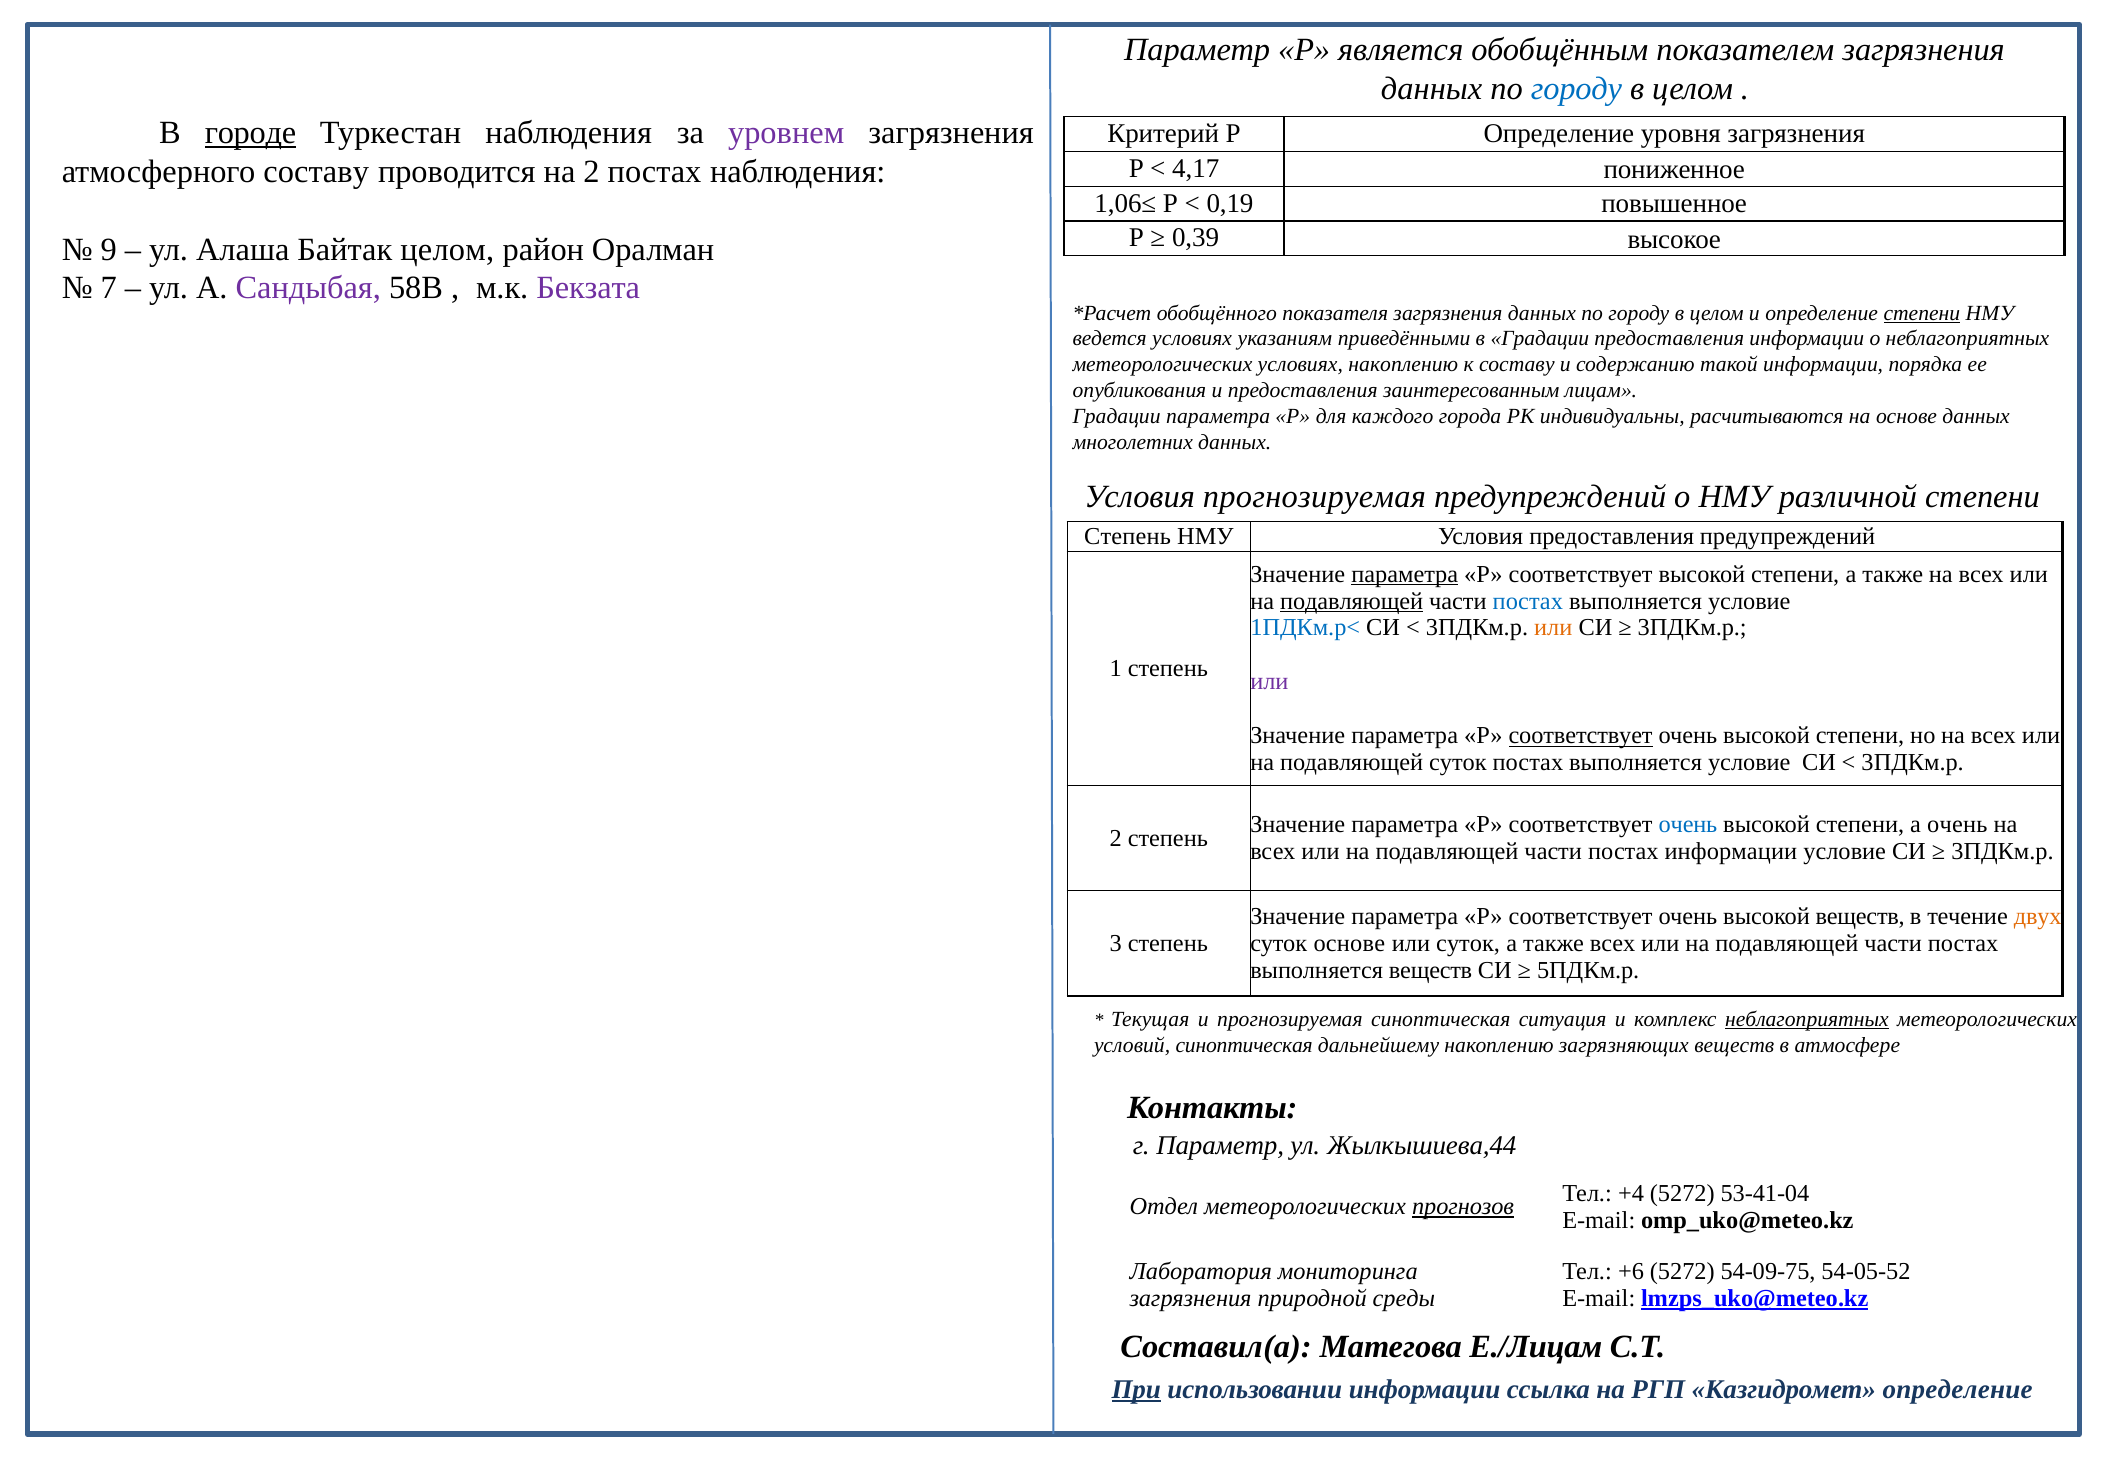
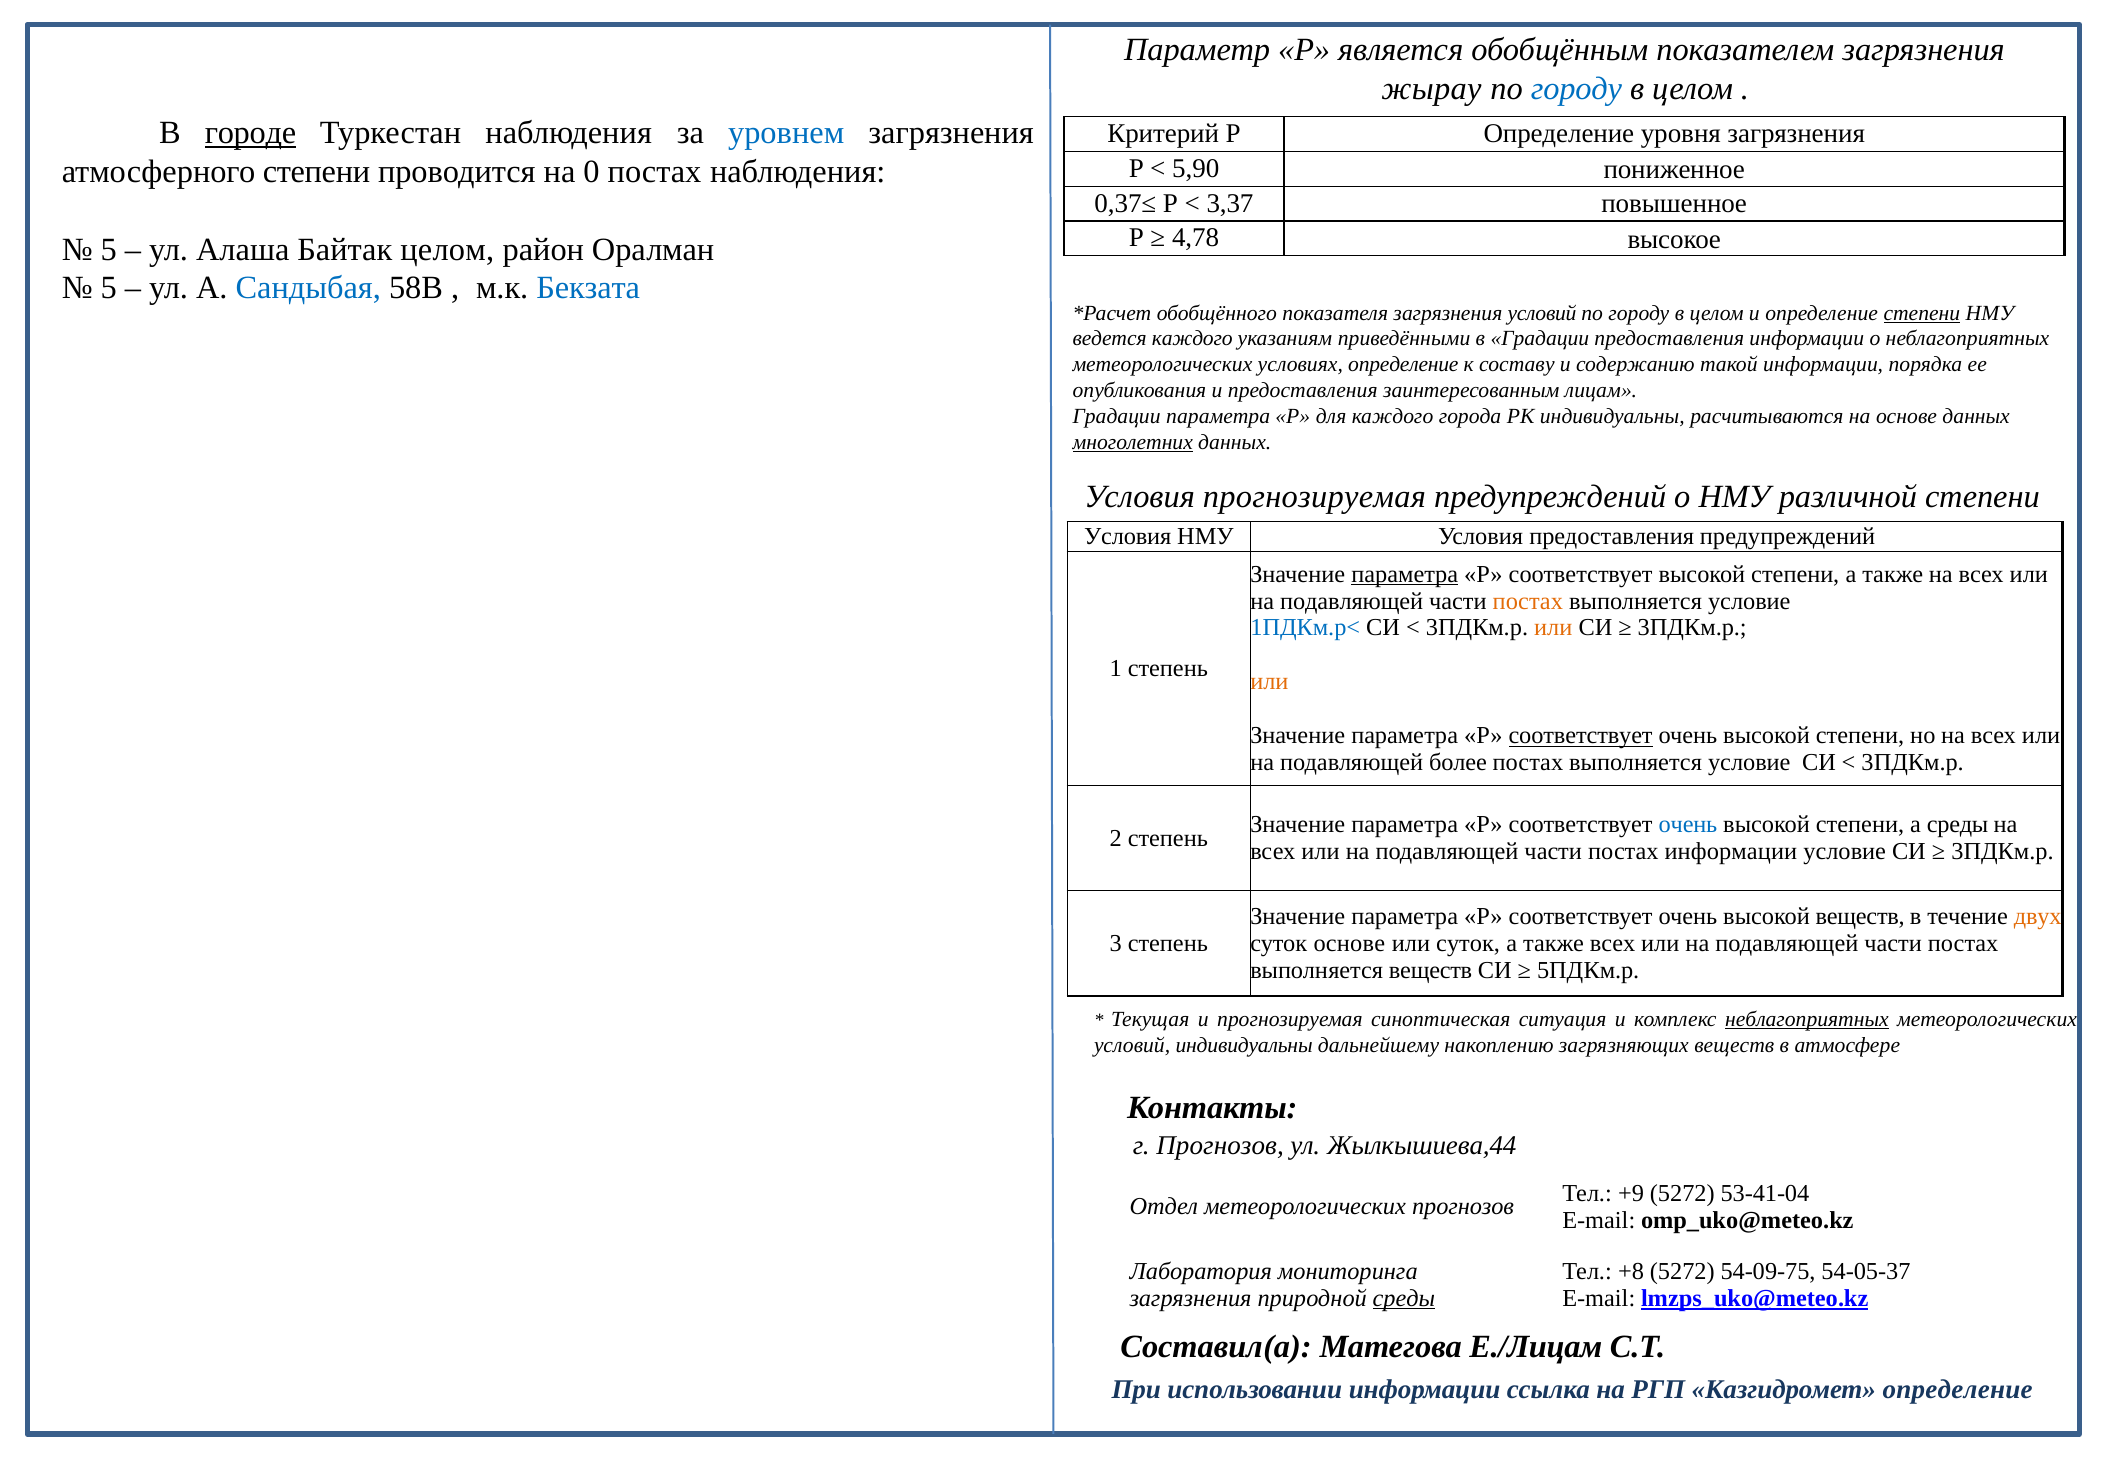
данных: данных -> жырау (1431, 88)
уровнем colour: purple -> blue (786, 133)
4,17: 4,17 -> 5,90 (1196, 168)
атмосферного составу: составу -> степени (316, 171)
на 2: 2 -> 0 (591, 171)
1,06≤: 1,06≤ -> 0,37≤ (1125, 203)
0,19: 0,19 -> 3,37 (1230, 203)
0,39: 0,39 -> 4,78 (1196, 238)
9: 9 -> 5 (109, 249)
7: 7 -> 5 (109, 288)
Сандыбая colour: purple -> blue (308, 288)
Бекзата colour: purple -> blue (588, 288)
показателя загрязнения данных: данных -> условий (1542, 313)
ведется условиях: условиях -> каждого (1192, 339)
условиях накоплению: накоплению -> определение (1403, 365)
многолетних underline: none -> present (1133, 442)
Степень: Степень -> Условия (1128, 537)
подавляющей underline: present -> none (1352, 601)
постах colour: blue -> orange (1528, 601)
или colour: purple -> orange (1269, 682)
подавляющей суток: суток -> более (1458, 763)
а очень: очень -> среды (1958, 825)
условий синоптическая: синоптическая -> индивидуальны (1244, 1045)
г Параметр: Параметр -> Прогнозов (1220, 1145)
+4: +4 -> +9 (1631, 1193)
прогнозов underline: present -> none (1463, 1206)
+6: +6 -> +8 (1631, 1271)
54-05-52: 54-05-52 -> 54-05-37 (1866, 1271)
среды underline: none -> present (1404, 1298)
При underline: present -> none (1136, 1389)
